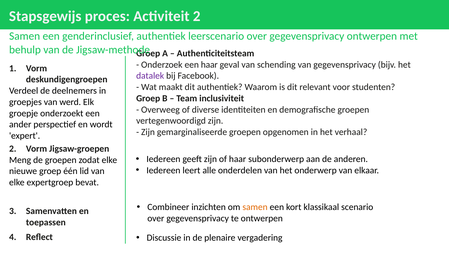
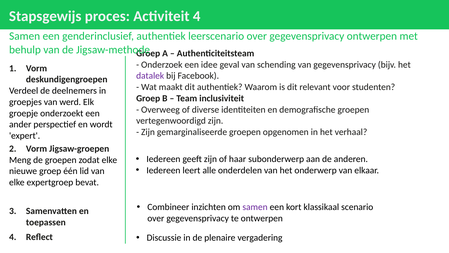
Activiteit 2: 2 -> 4 (197, 16)
een haar: haar -> idee (209, 65)
samen colour: orange -> purple (255, 207)
